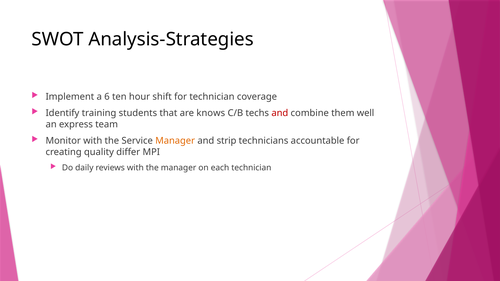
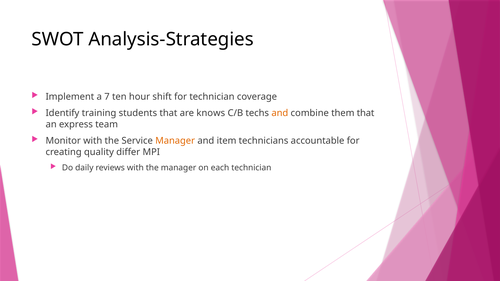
6: 6 -> 7 (107, 97)
and colour: red -> orange (280, 113)
them well: well -> that (366, 113)
strip: strip -> item (227, 141)
